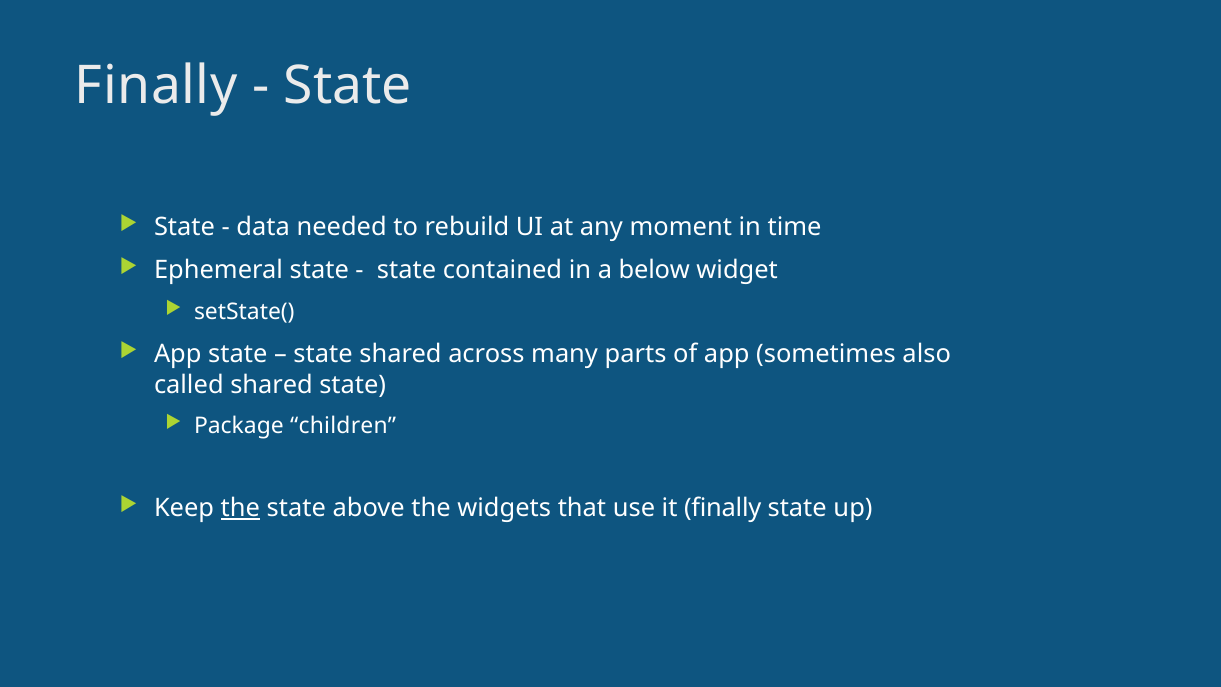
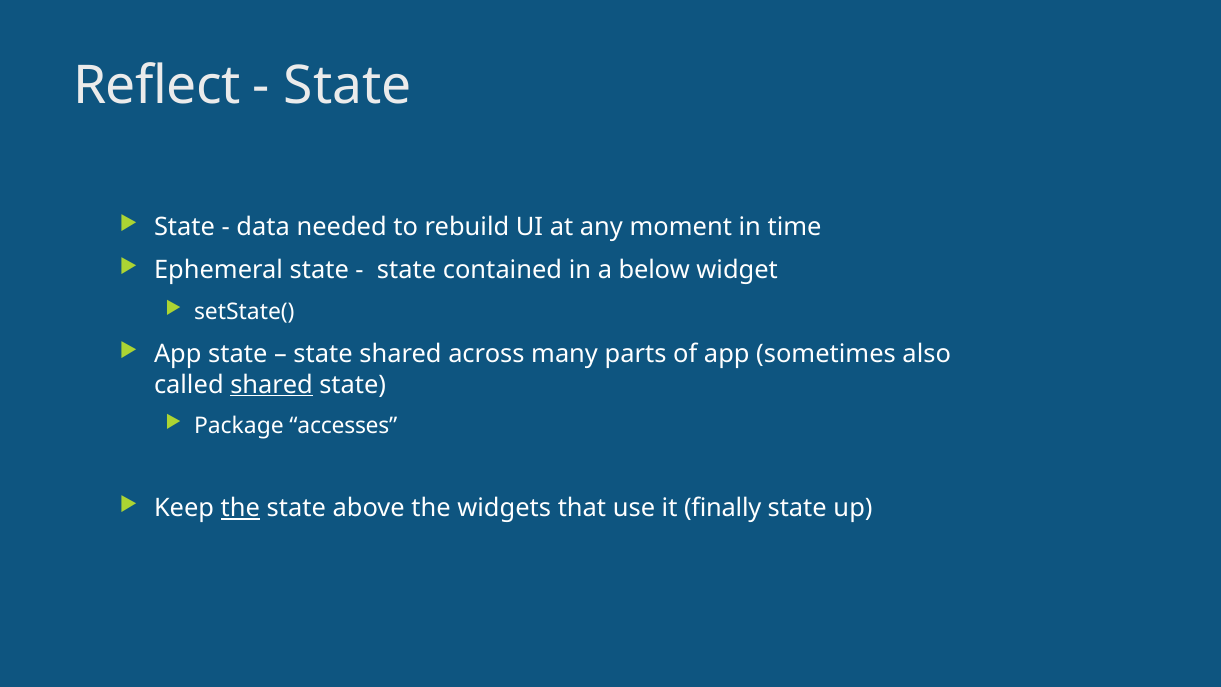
Finally: Finally -> Reflect (157, 86)
shared underline: none -> present (272, 385)
children: children -> accesses (343, 426)
